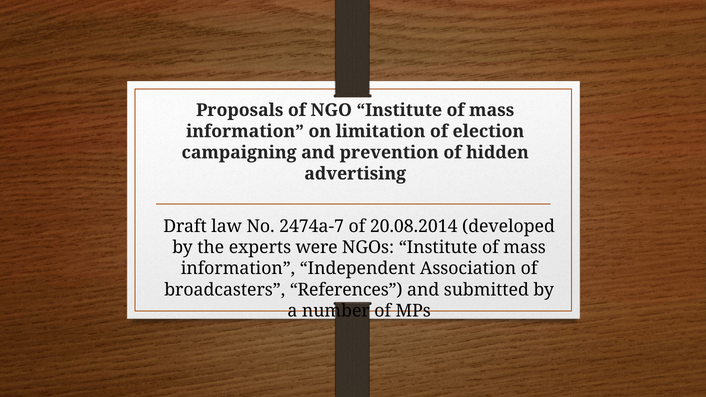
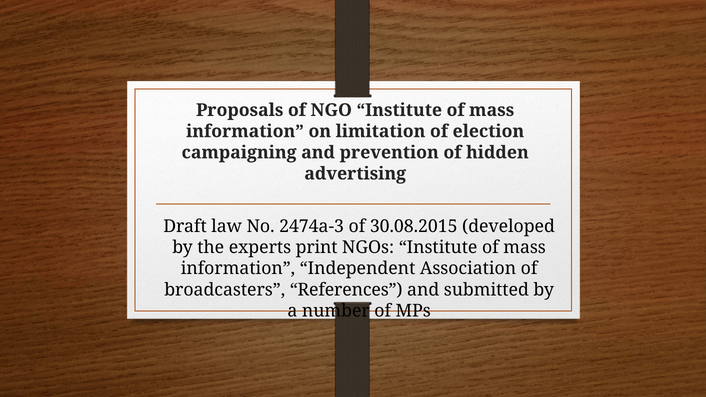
2474а-7: 2474а-7 -> 2474а-3 (312, 226)
20.08.2014: 20.08.2014 -> 30.08.2015 (414, 226)
were: were -> print (317, 247)
